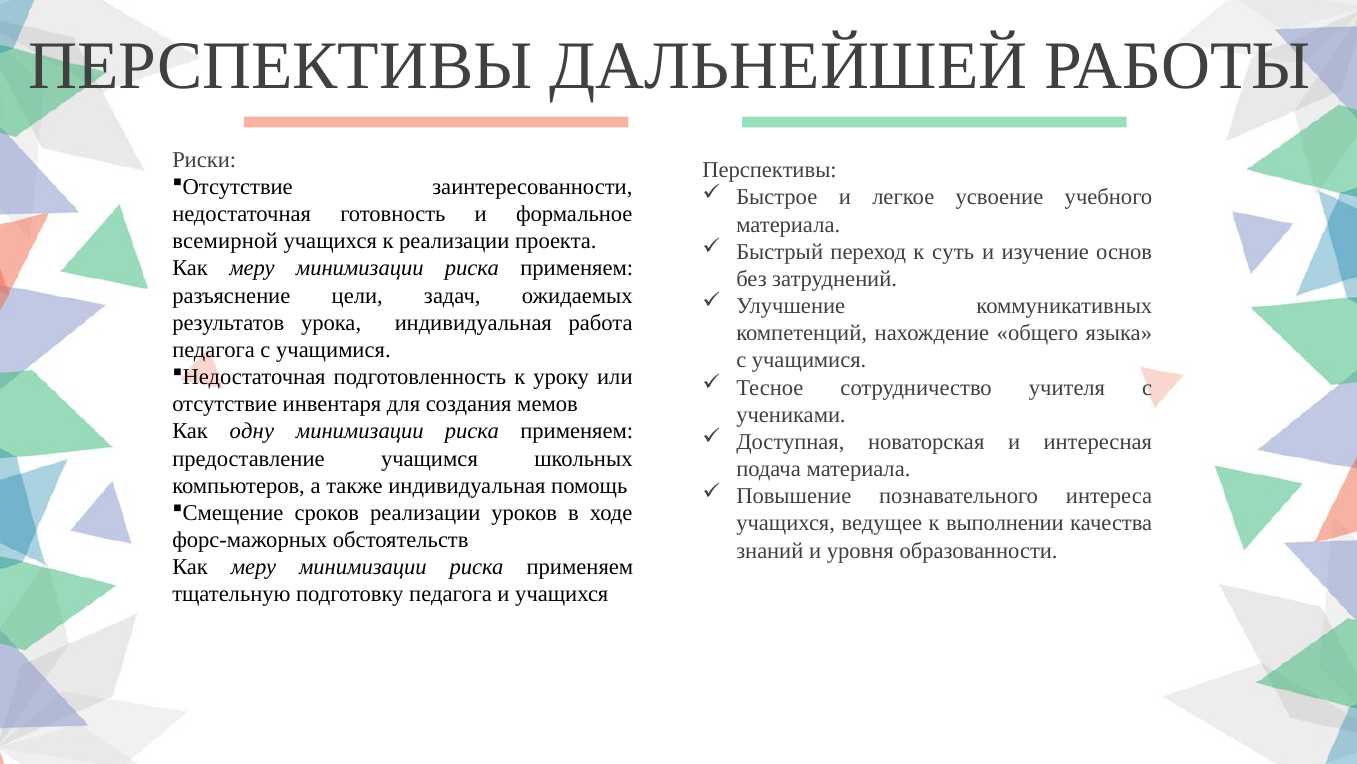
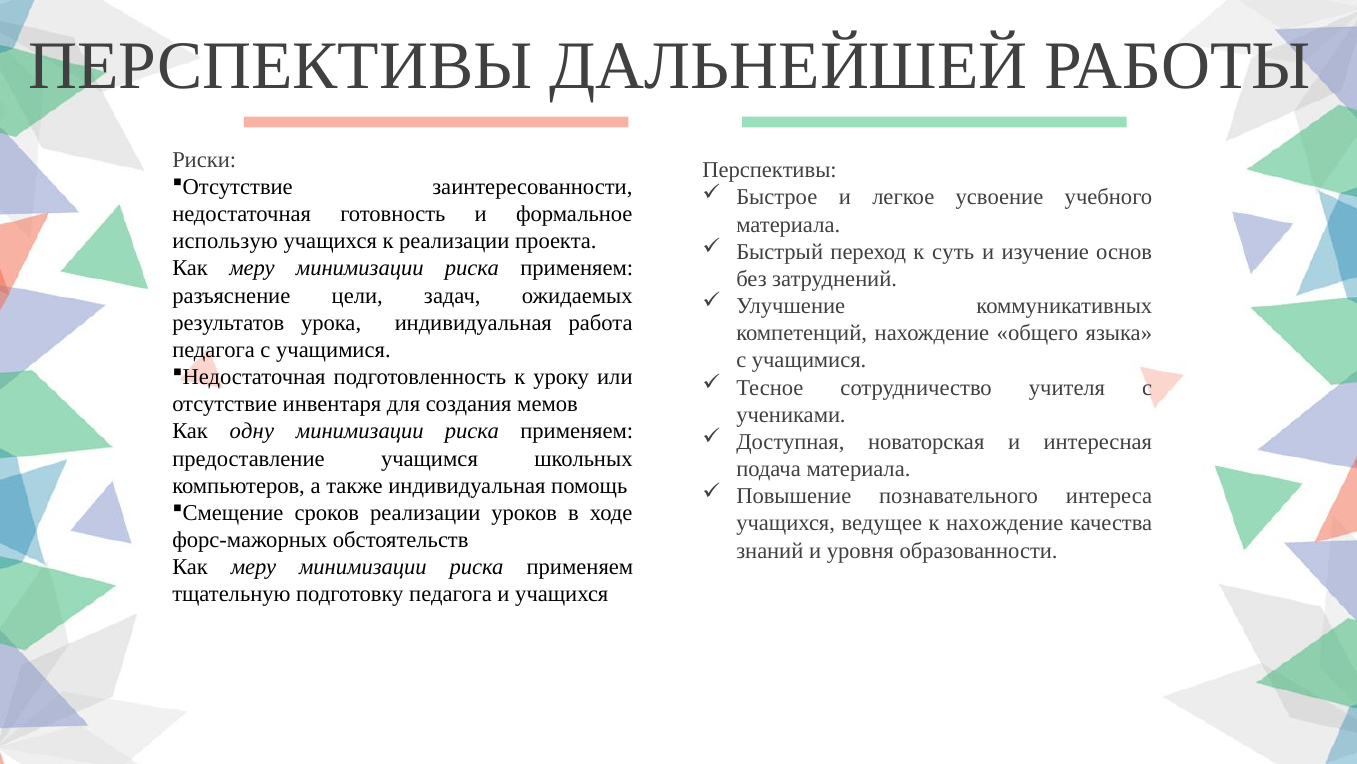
всемирной: всемирной -> использую (225, 241)
к выполнении: выполнении -> нахождение (1005, 523)
